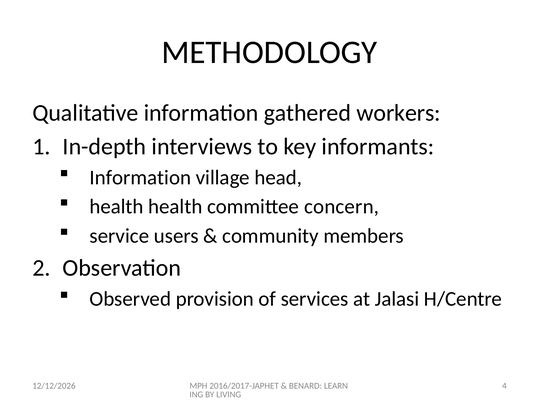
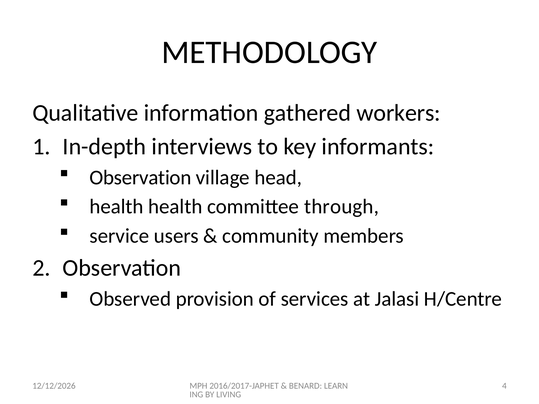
Information: Information -> Observation (140, 178)
concern: concern -> through (342, 207)
